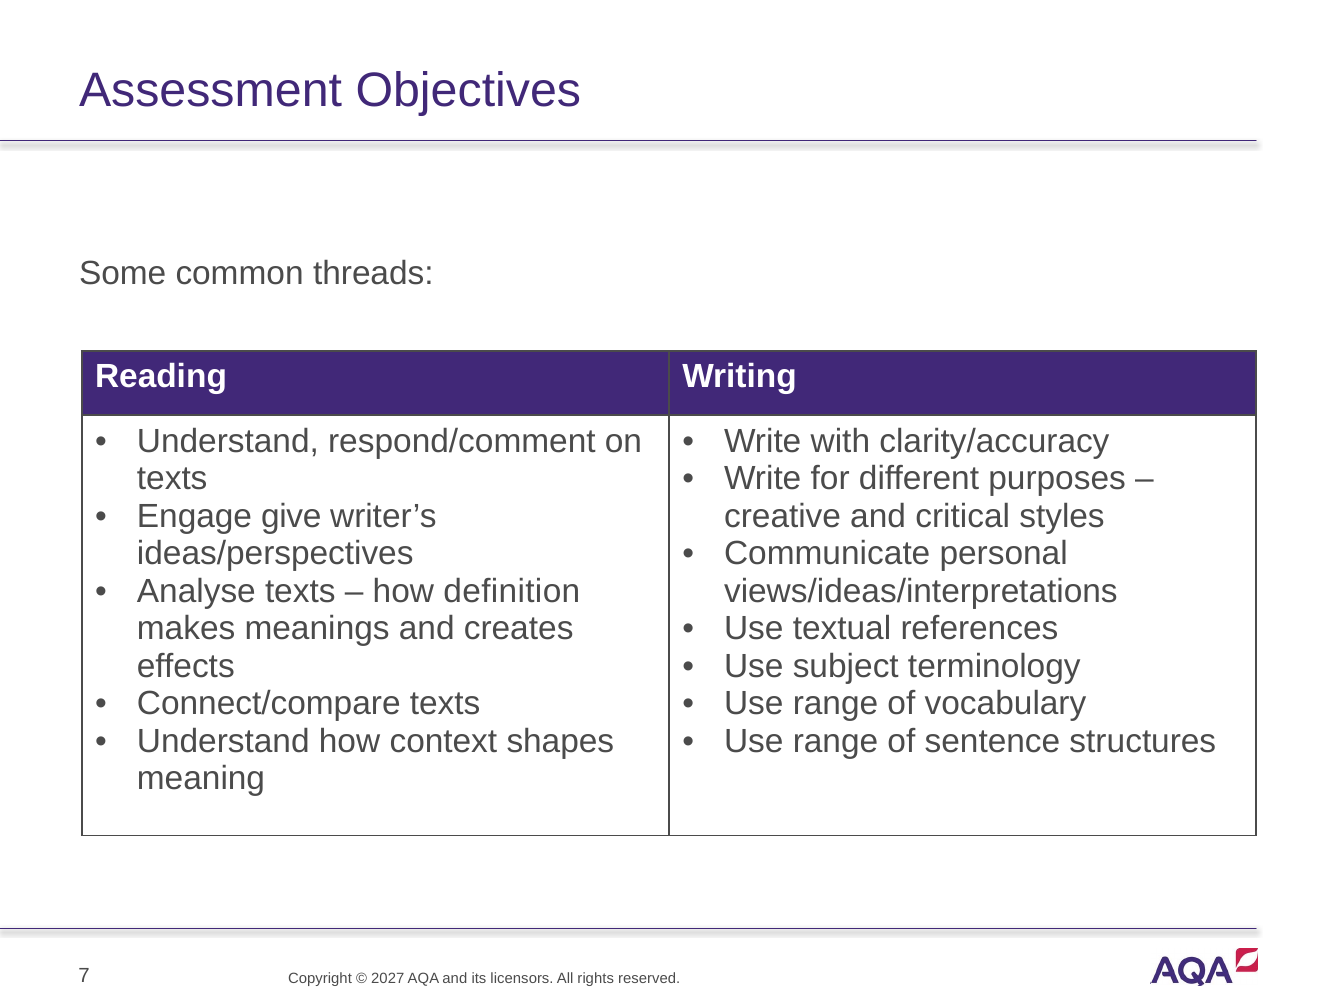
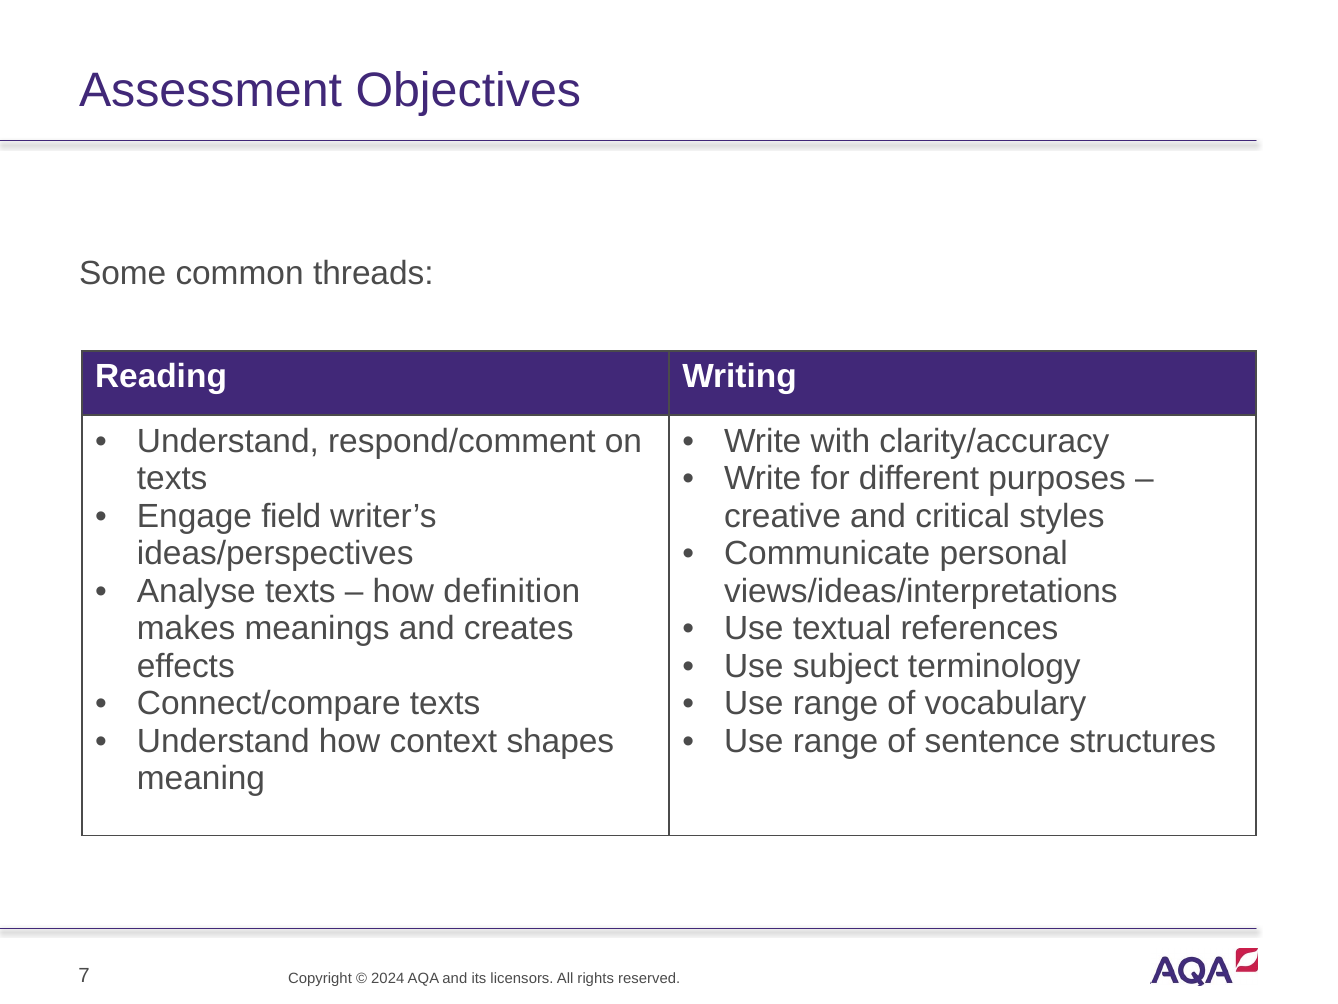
give: give -> field (291, 516)
2027: 2027 -> 2024 (388, 978)
